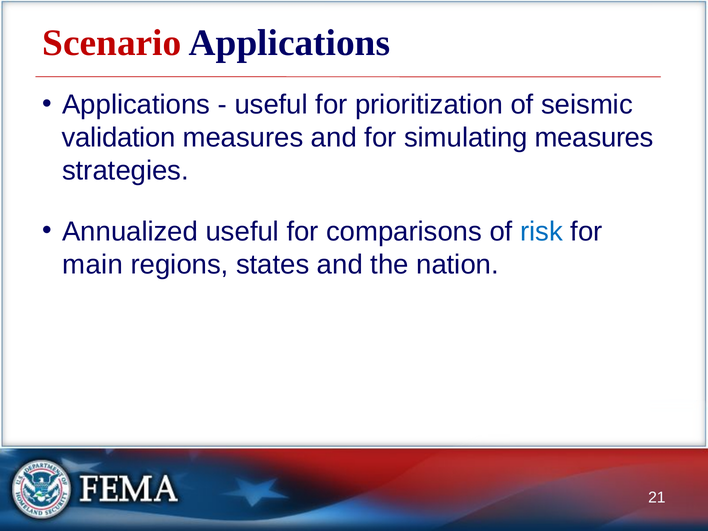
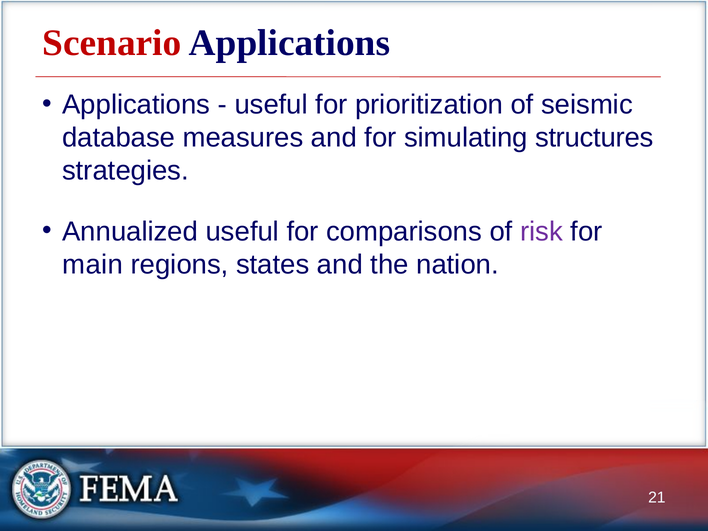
validation: validation -> database (119, 138)
simulating measures: measures -> structures (594, 138)
risk colour: blue -> purple (541, 231)
